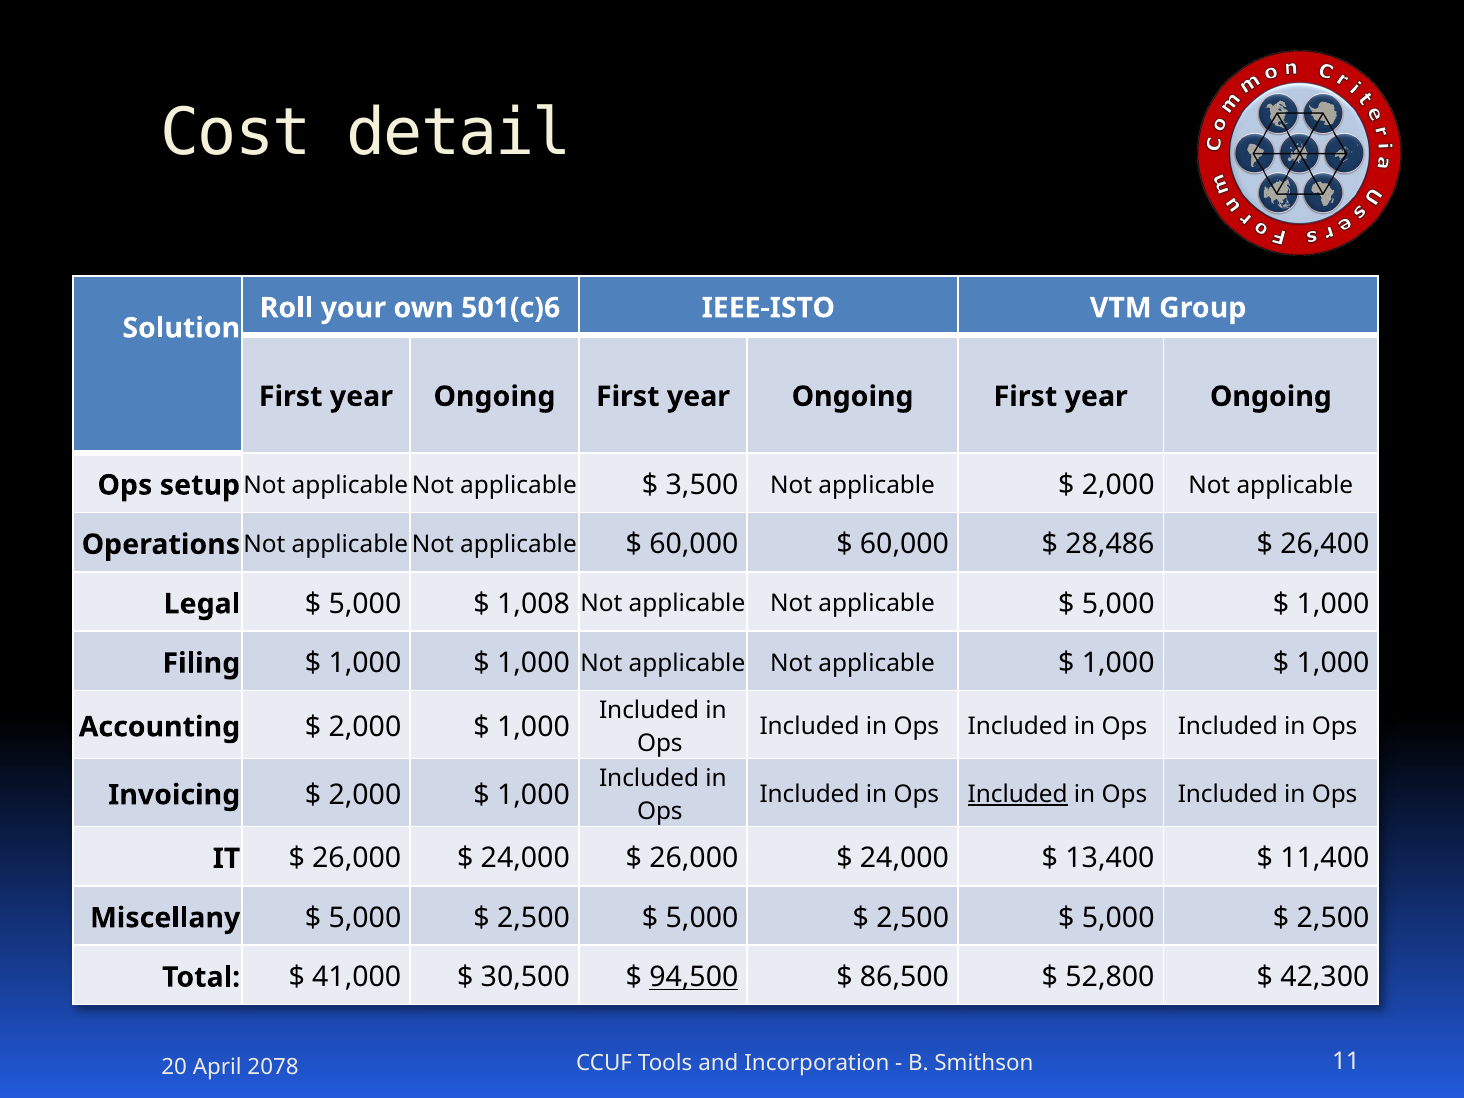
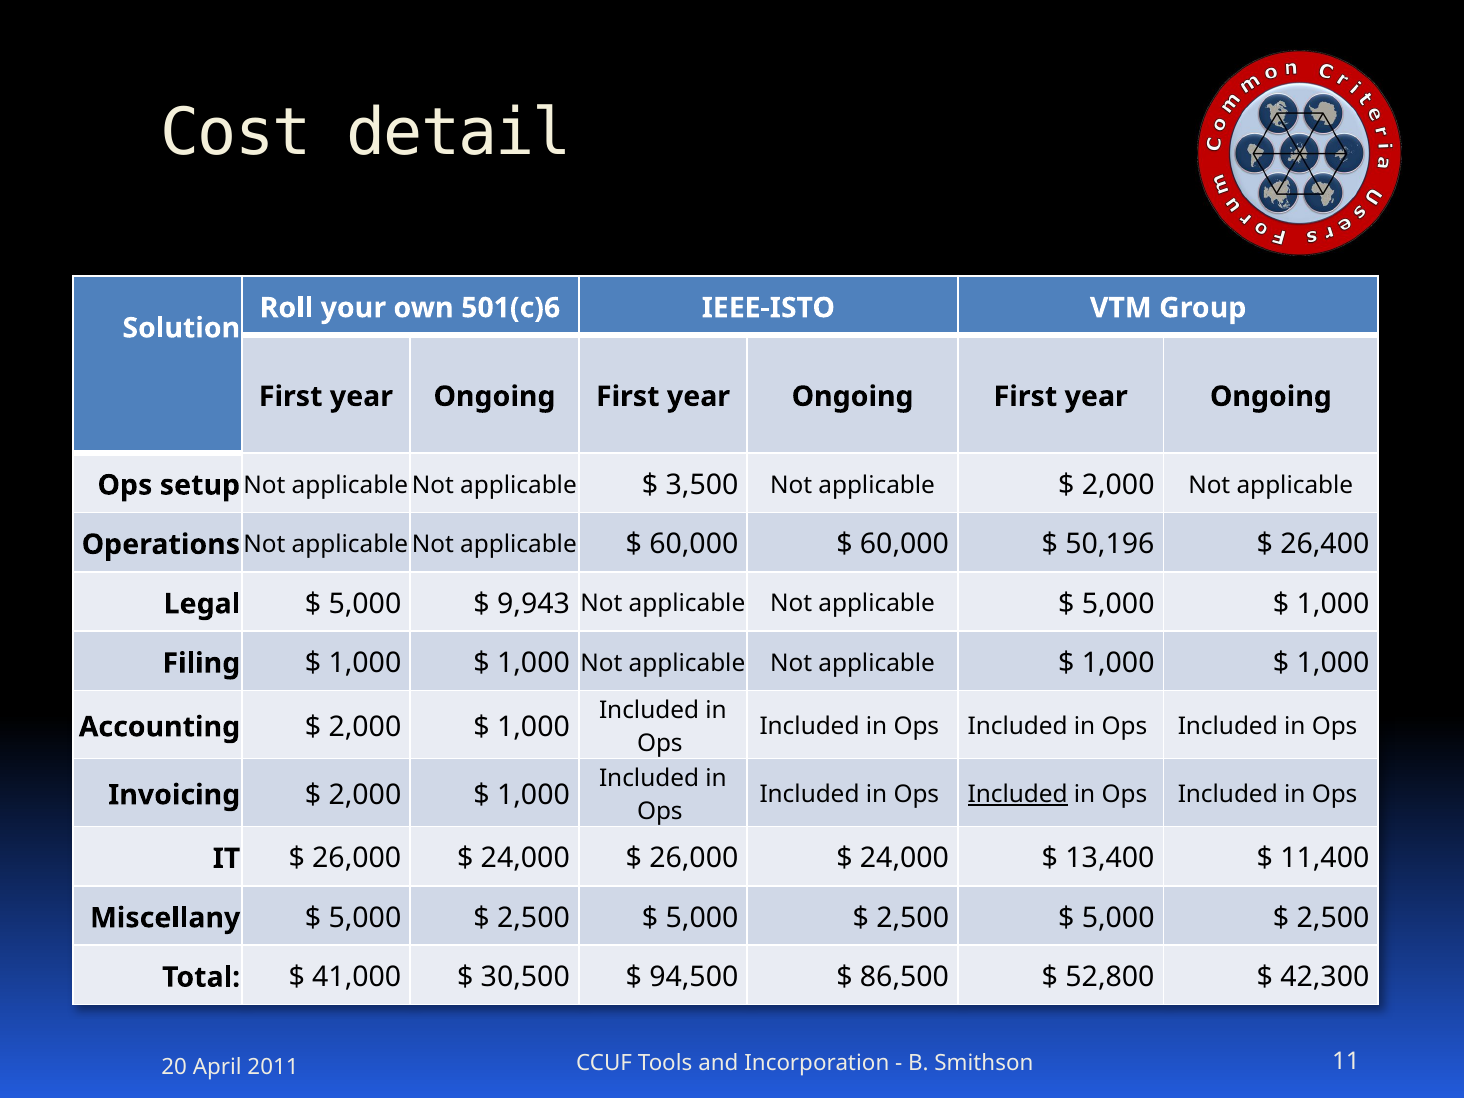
28,486: 28,486 -> 50,196 (1110, 545)
1,008: 1,008 -> 9,943 (533, 604)
94,500 underline: present -> none (694, 977)
2078: 2078 -> 2011 (273, 1067)
